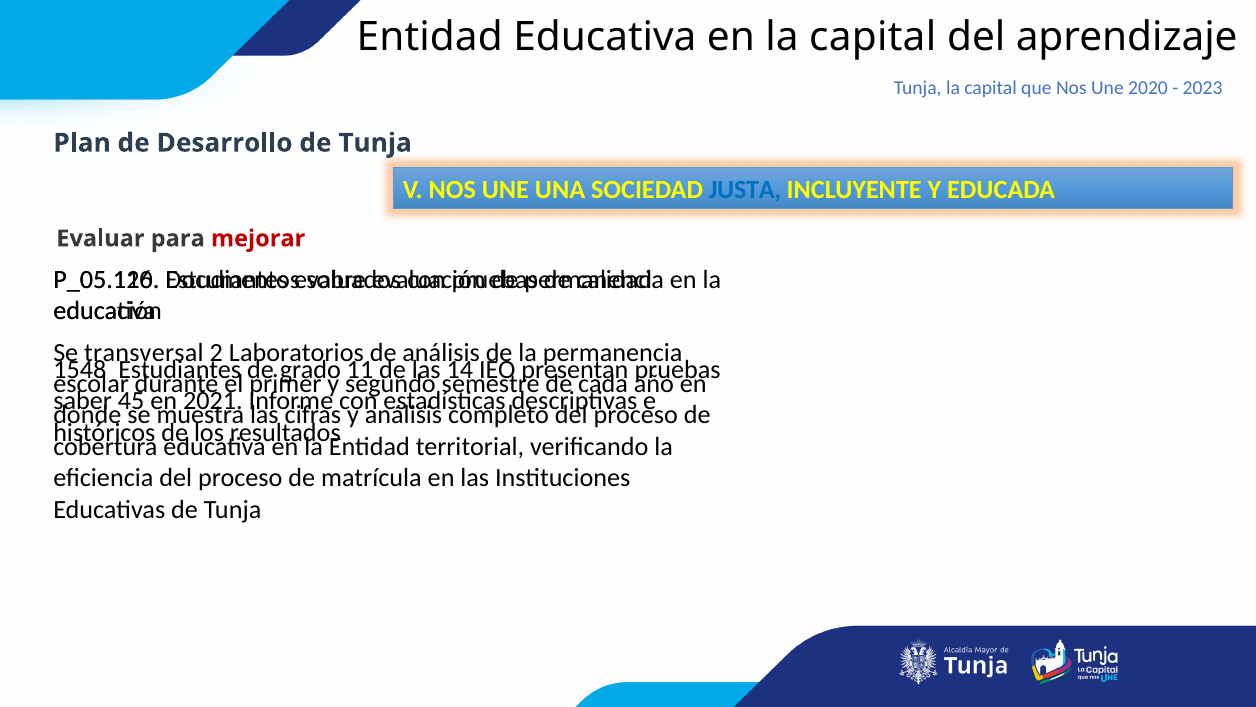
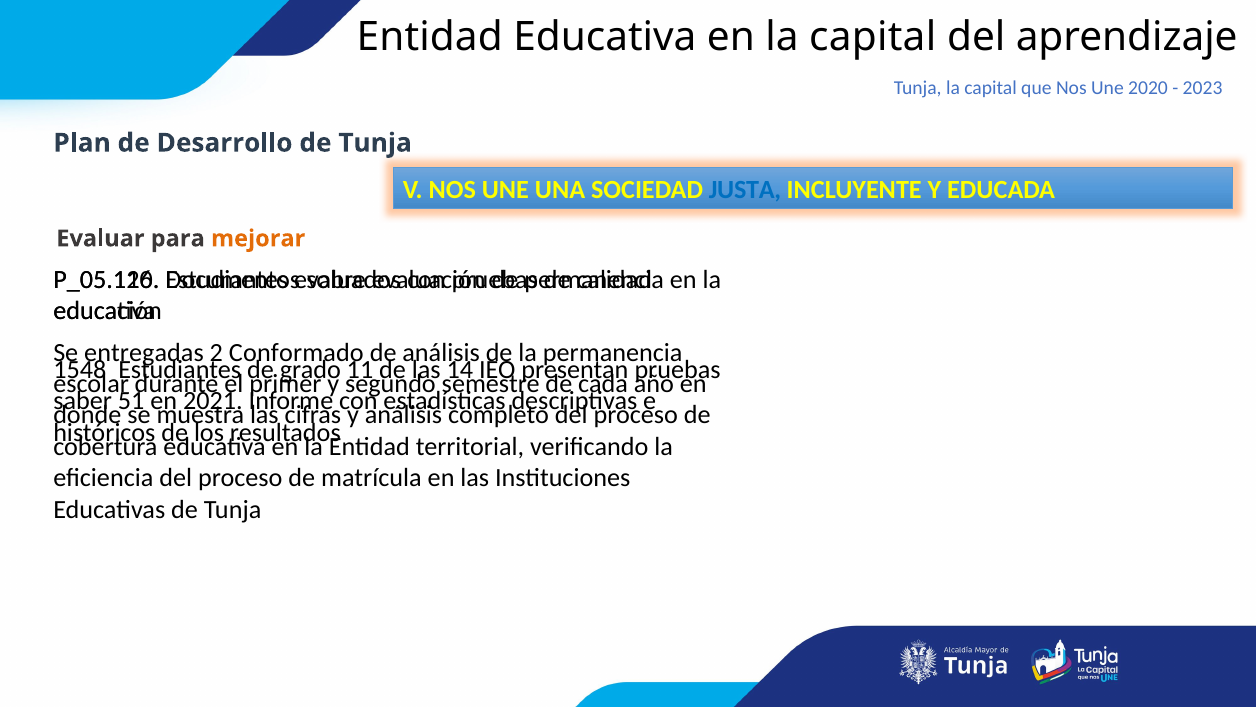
mejorar colour: red -> orange (258, 238)
transversal: transversal -> entregadas (144, 352)
Laboratorios: Laboratorios -> Conformado (296, 352)
45: 45 -> 51 (131, 401)
